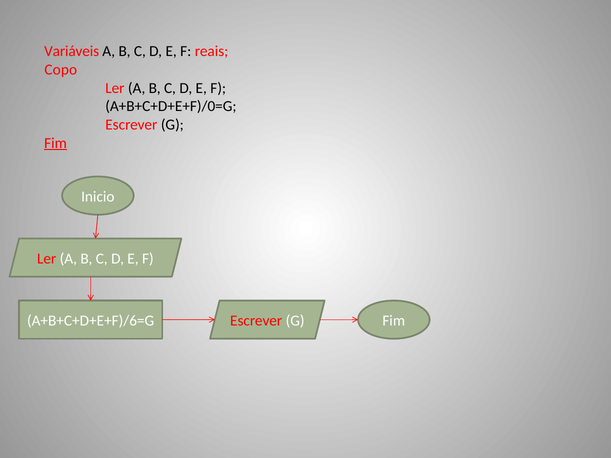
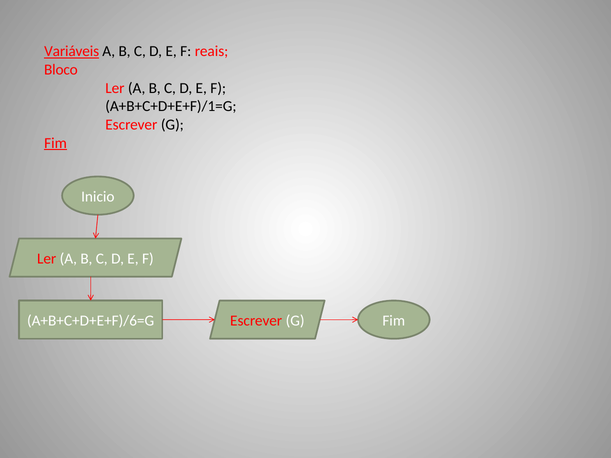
Variáveis underline: none -> present (72, 51)
Copo: Copo -> Bloco (61, 70)
A+B+C+D+E+F)/0=G: A+B+C+D+E+F)/0=G -> A+B+C+D+E+F)/1=G (171, 106)
